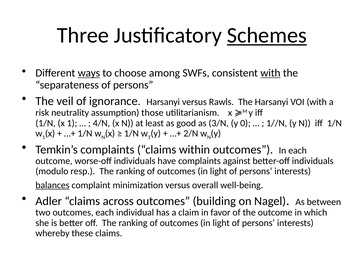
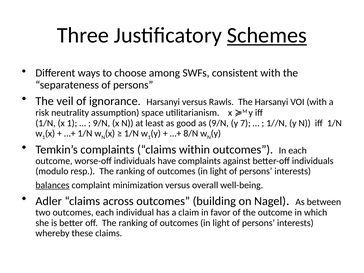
ways underline: present -> none (89, 73)
with underline: present -> none (270, 73)
those: those -> space (152, 113)
4/N: 4/N -> 9/N (101, 123)
as 3/N: 3/N -> 9/N (219, 123)
0: 0 -> 7 (245, 123)
2/N: 2/N -> 8/N (191, 133)
